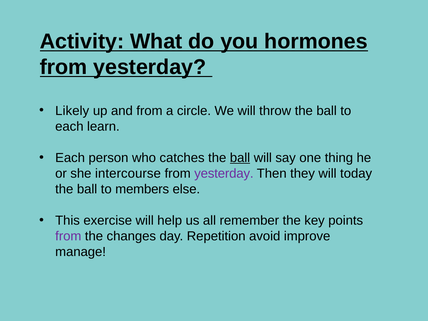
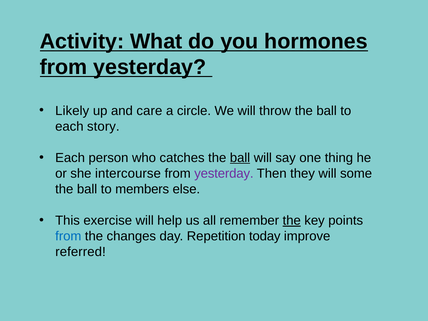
and from: from -> care (149, 111)
learn: learn -> story (103, 126)
today: today -> some (356, 173)
the underline: none -> present (292, 221)
from colour: purple -> blue (68, 236)
avoid: avoid -> today (265, 236)
manage: manage -> referred (81, 252)
